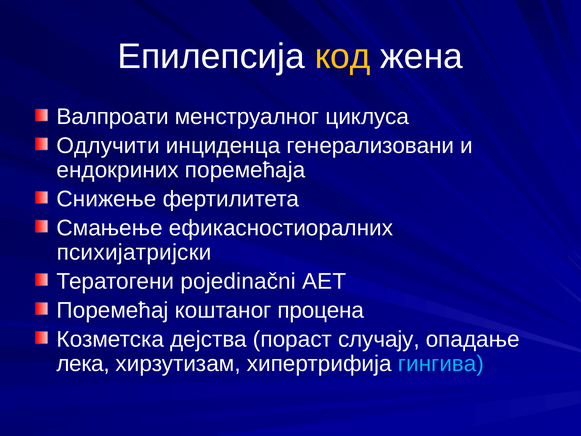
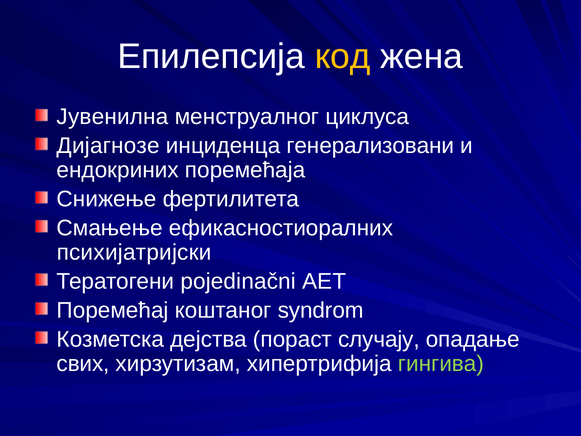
Валпроaти: Валпроaти -> Јувенилна (113, 117)
Одлучити: Одлучити -> Дијагнозе (108, 146)
процена: процена -> syndrom (321, 310)
лека: лека -> свих (83, 363)
гингива colour: light blue -> light green (441, 363)
